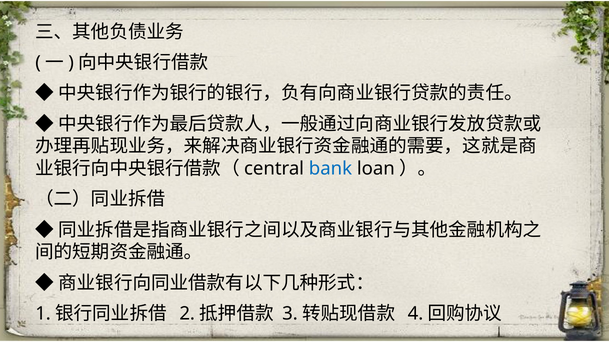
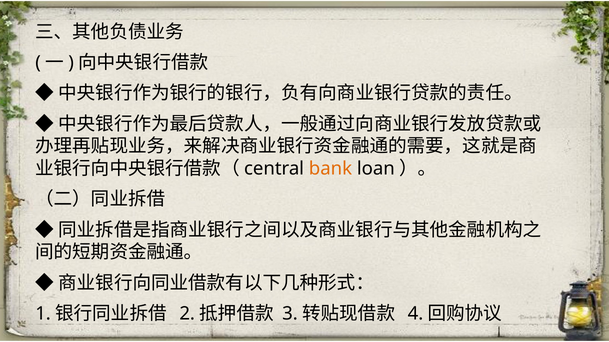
bank colour: blue -> orange (330, 169)
